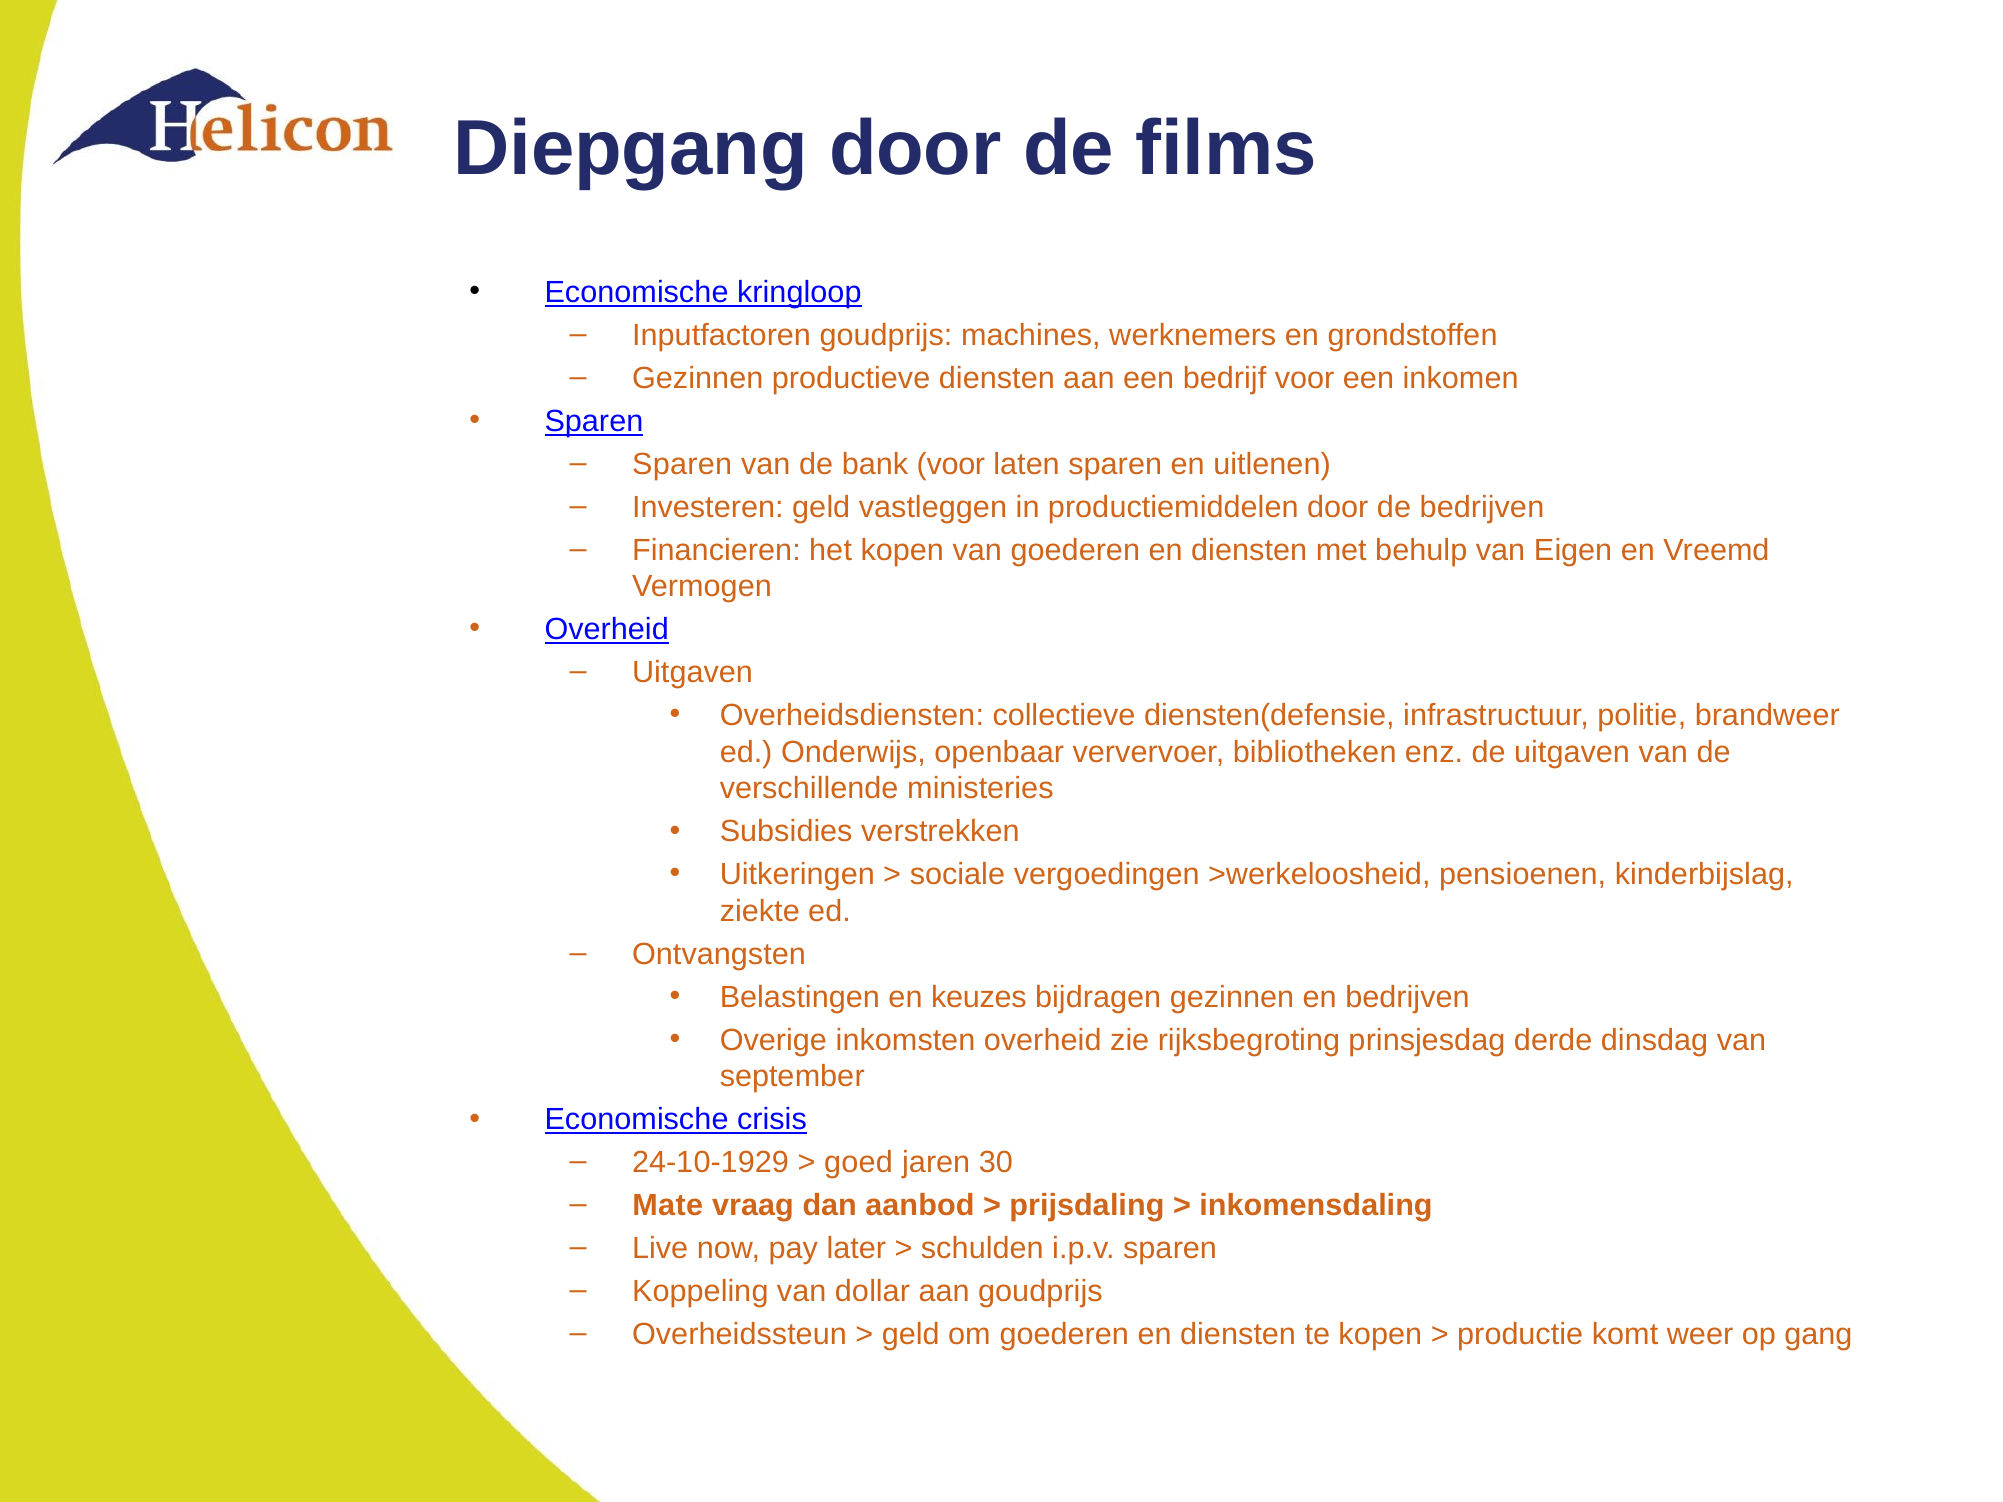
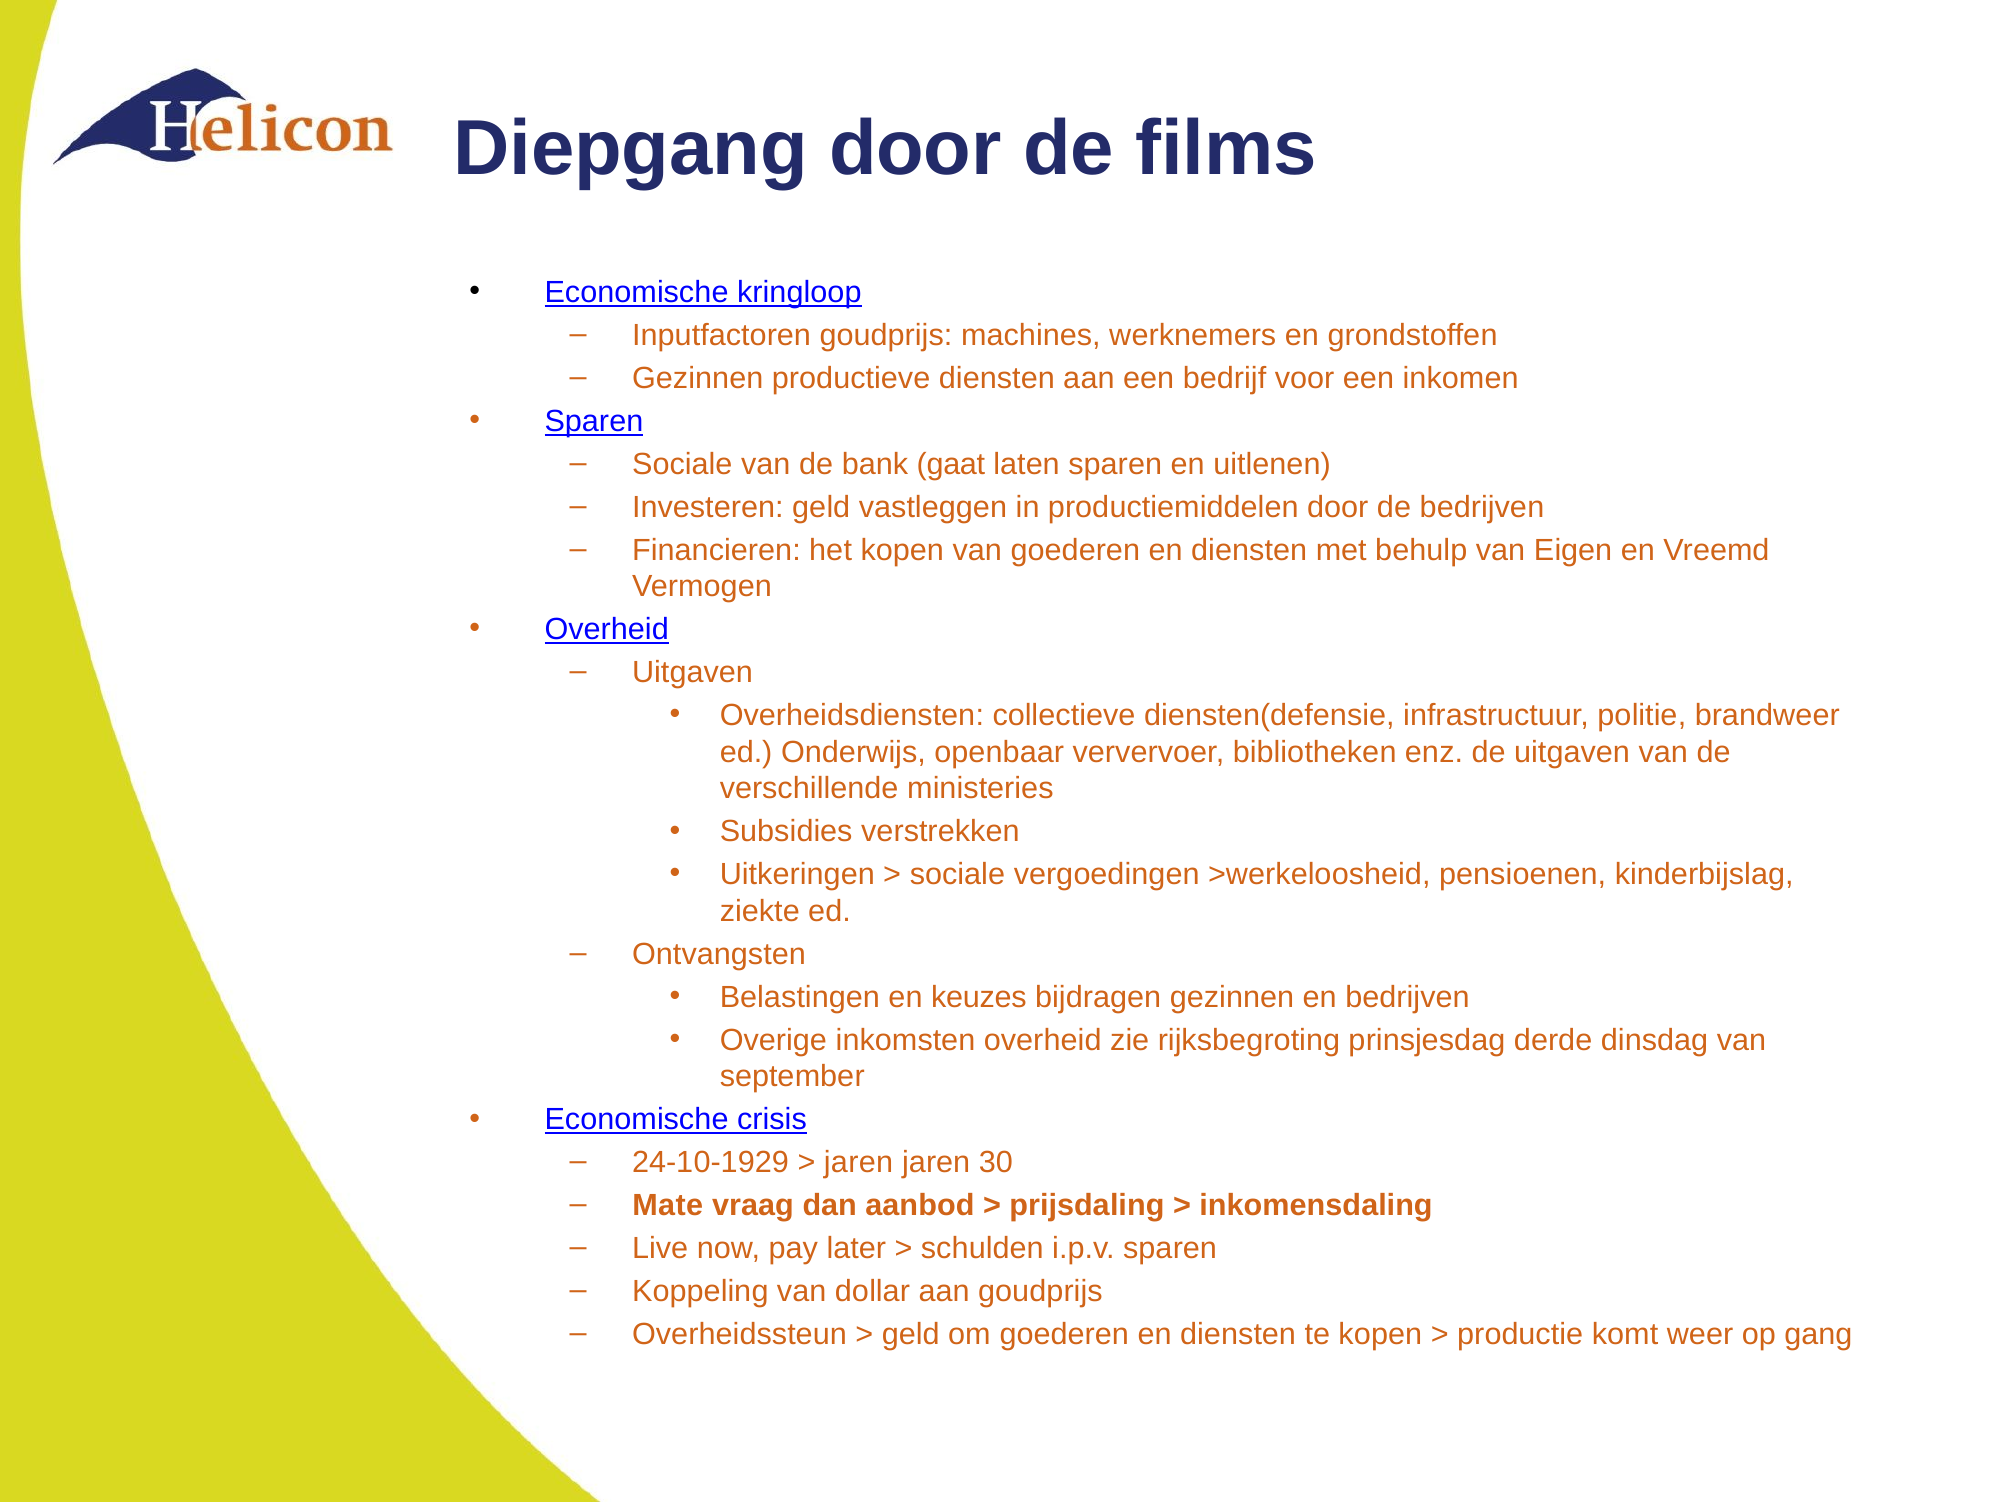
Sparen: Sparen -> Sociale (682, 464)
bank voor: voor -> gaat (951, 464)
goed: goed -> jaren (858, 1163)
